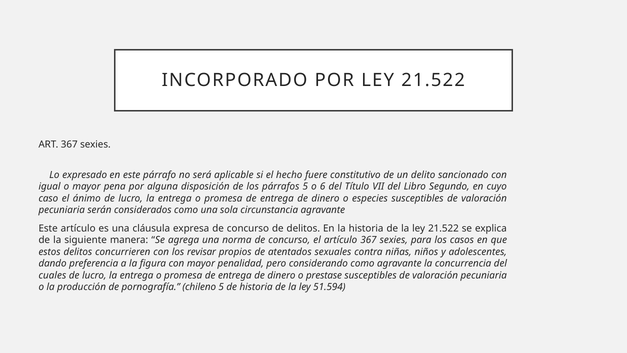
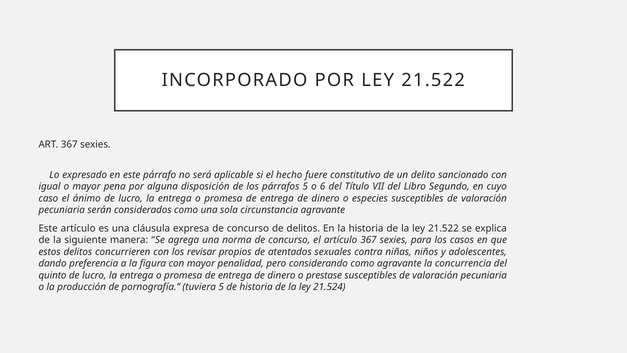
cuales: cuales -> quinto (52, 275)
chileno: chileno -> tuviera (199, 287)
51.594: 51.594 -> 21.524 (329, 287)
